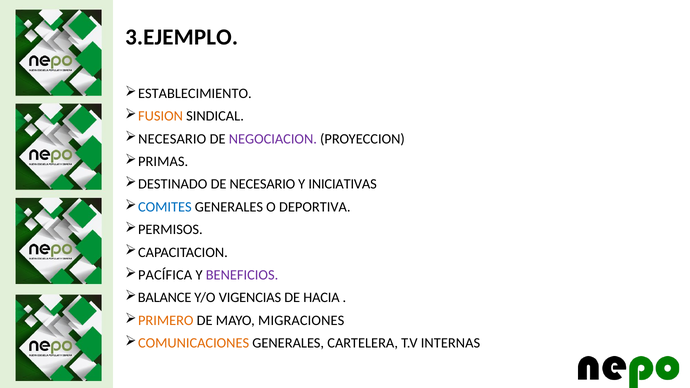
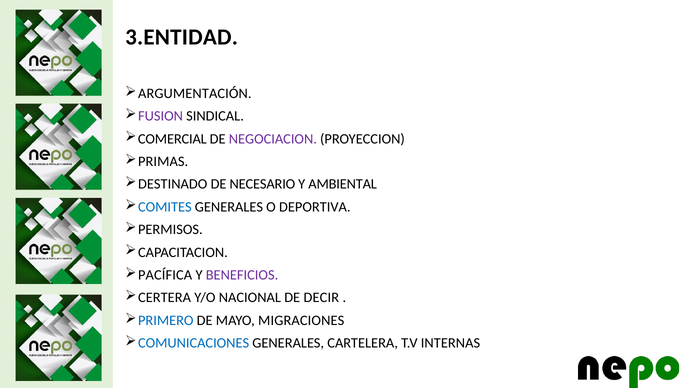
3.EJEMPLO: 3.EJEMPLO -> 3.ENTIDAD (182, 37)
ESTABLECIMIENTO: ESTABLECIMIENTO -> ARGUMENTACIÓN (195, 93)
FUSION colour: orange -> purple (161, 116)
NECESARIO: NECESARIO -> COMERCIAL (172, 139)
INICIATIVAS: INICIATIVAS -> AMBIENTAL (343, 184)
BALANCE: BALANCE -> CERTERA (165, 298)
VIGENCIAS: VIGENCIAS -> NACIONAL (250, 298)
HACIA: HACIA -> DECIR (321, 298)
PRIMERO colour: orange -> blue (166, 321)
COMUNICACIONES colour: orange -> blue (194, 343)
